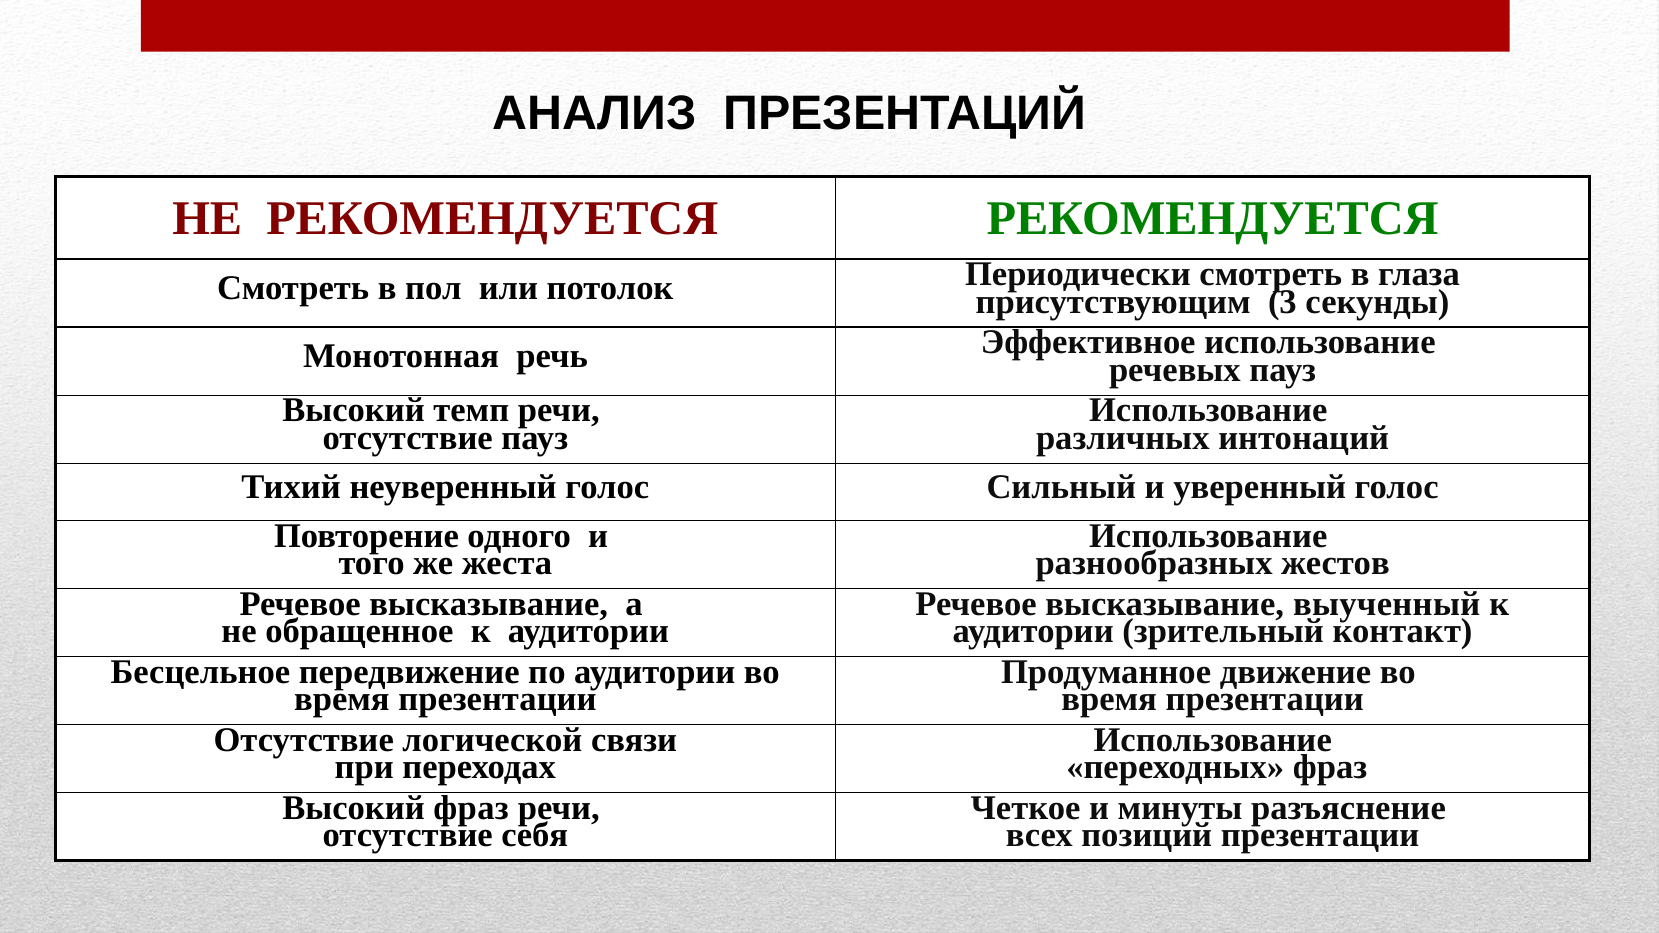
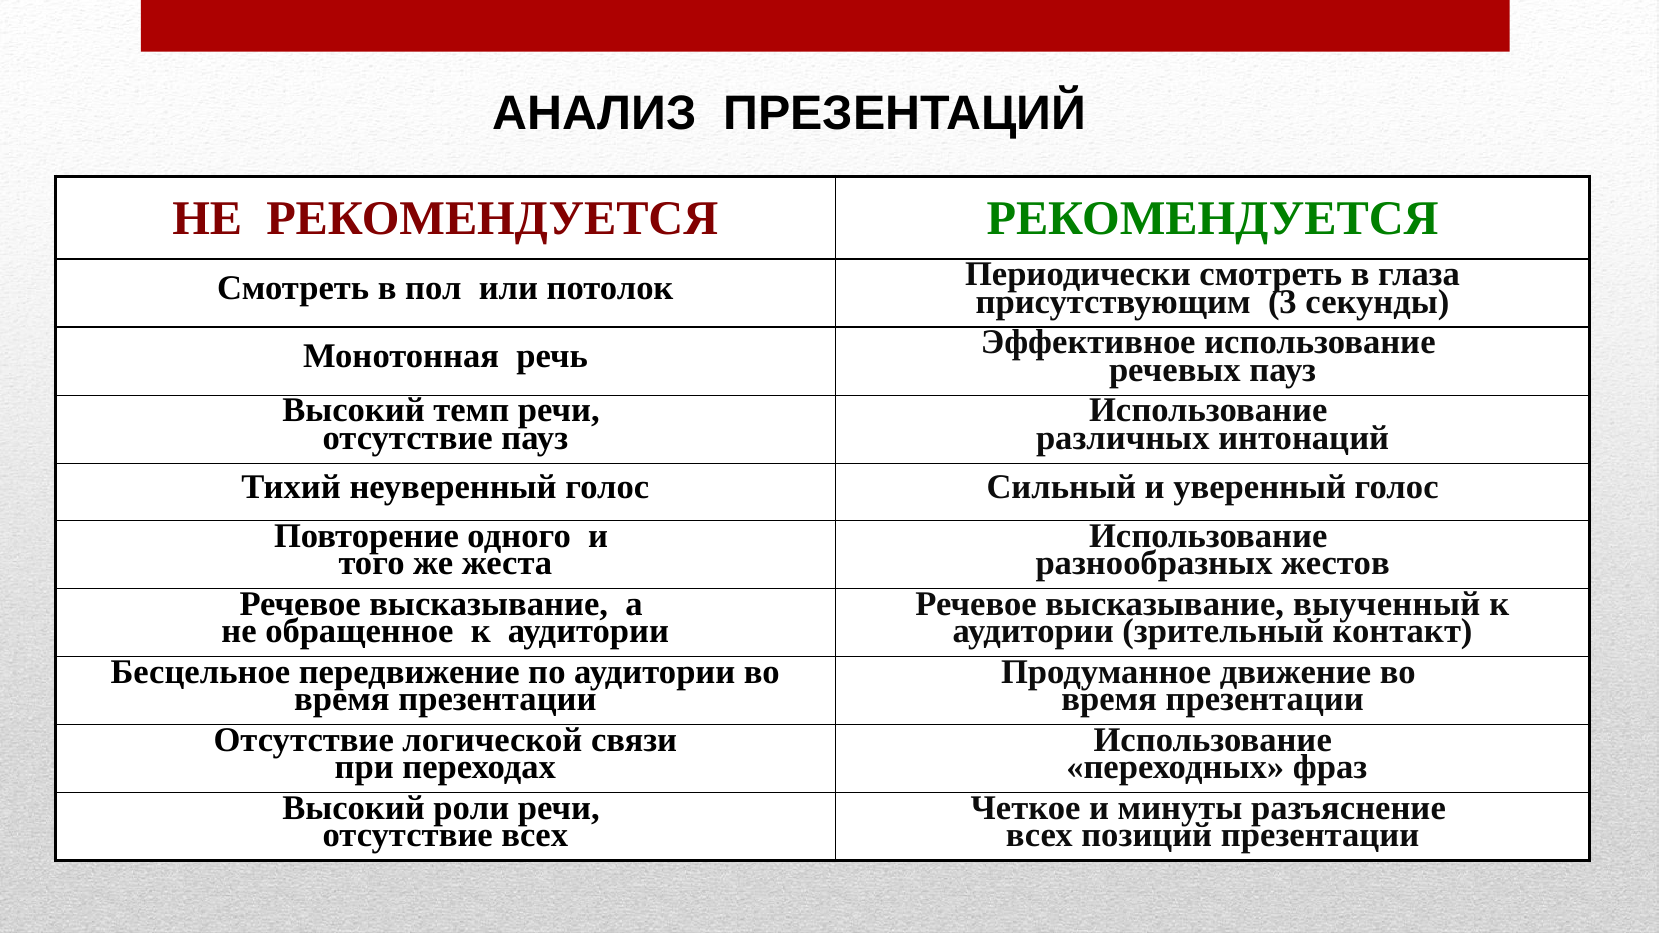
Высокий фраз: фраз -> роли (471, 808)
отсутствие себя: себя -> всех (535, 836)
